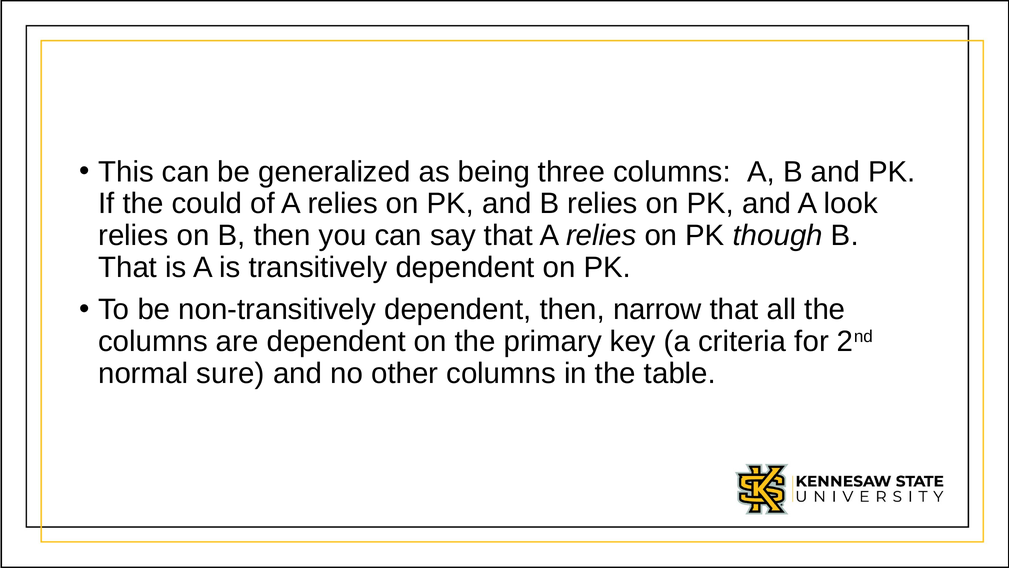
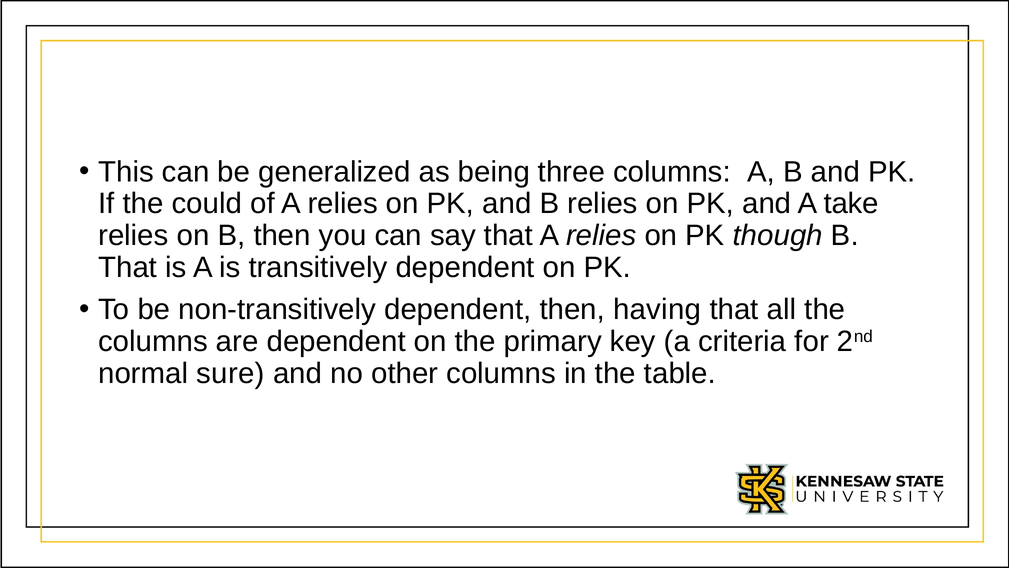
look: look -> take (851, 204)
narrow: narrow -> having (657, 309)
